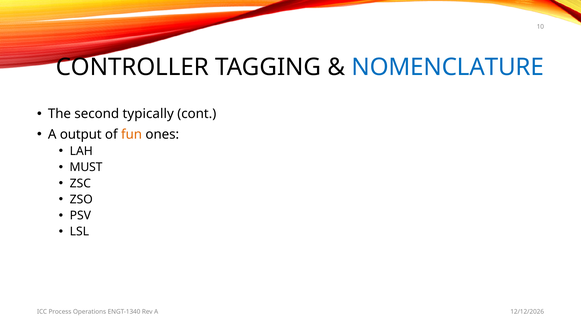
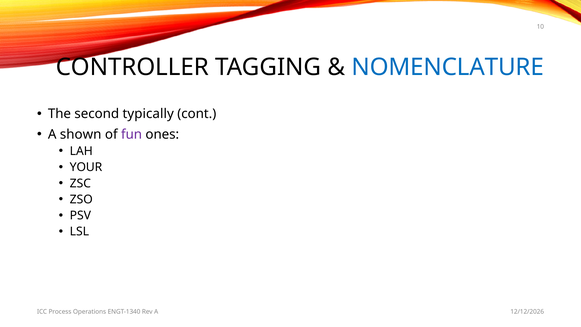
output: output -> shown (81, 134)
fun colour: orange -> purple (132, 134)
MUST: MUST -> YOUR (86, 167)
